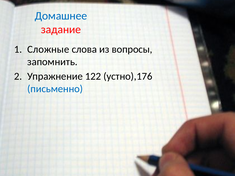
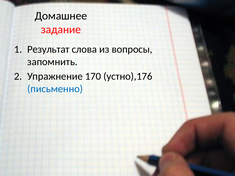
Домашнее colour: blue -> black (61, 16)
Сложные: Сложные -> Результат (48, 49)
122: 122 -> 170 (93, 76)
